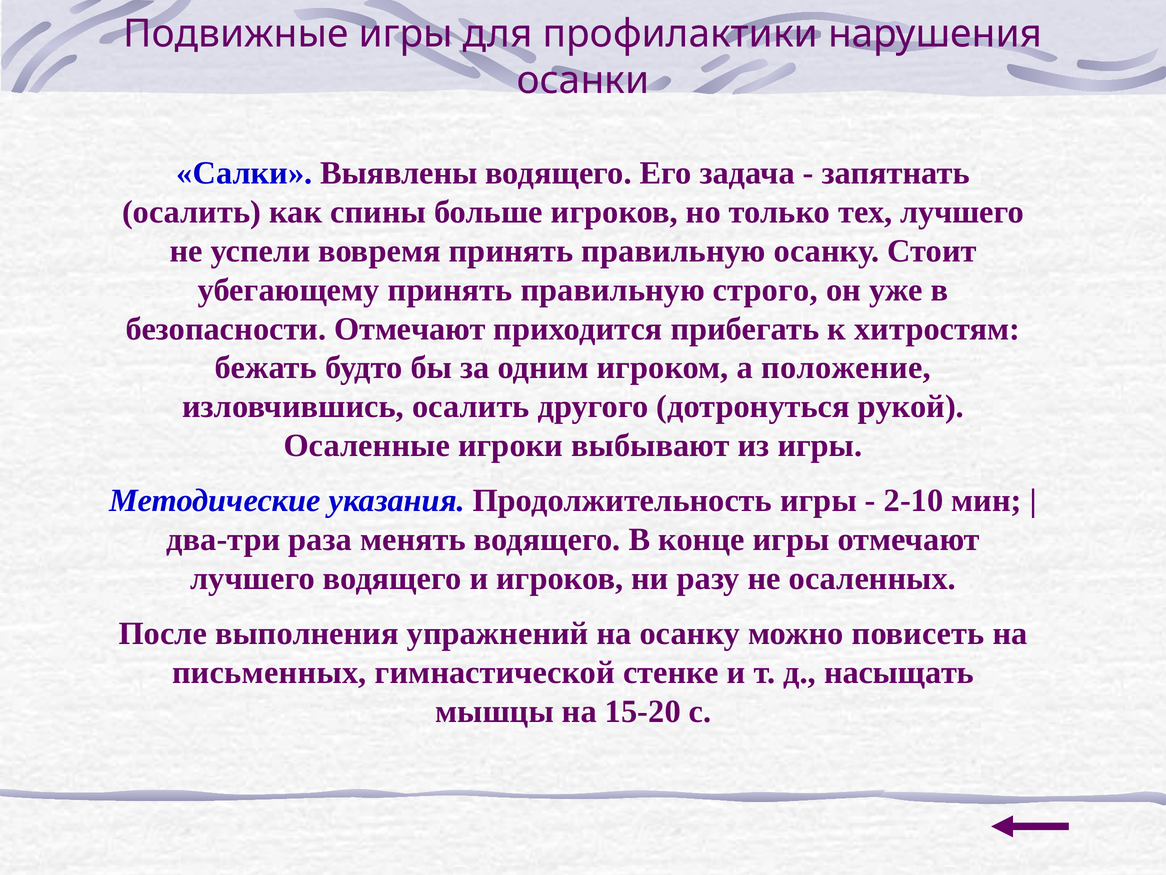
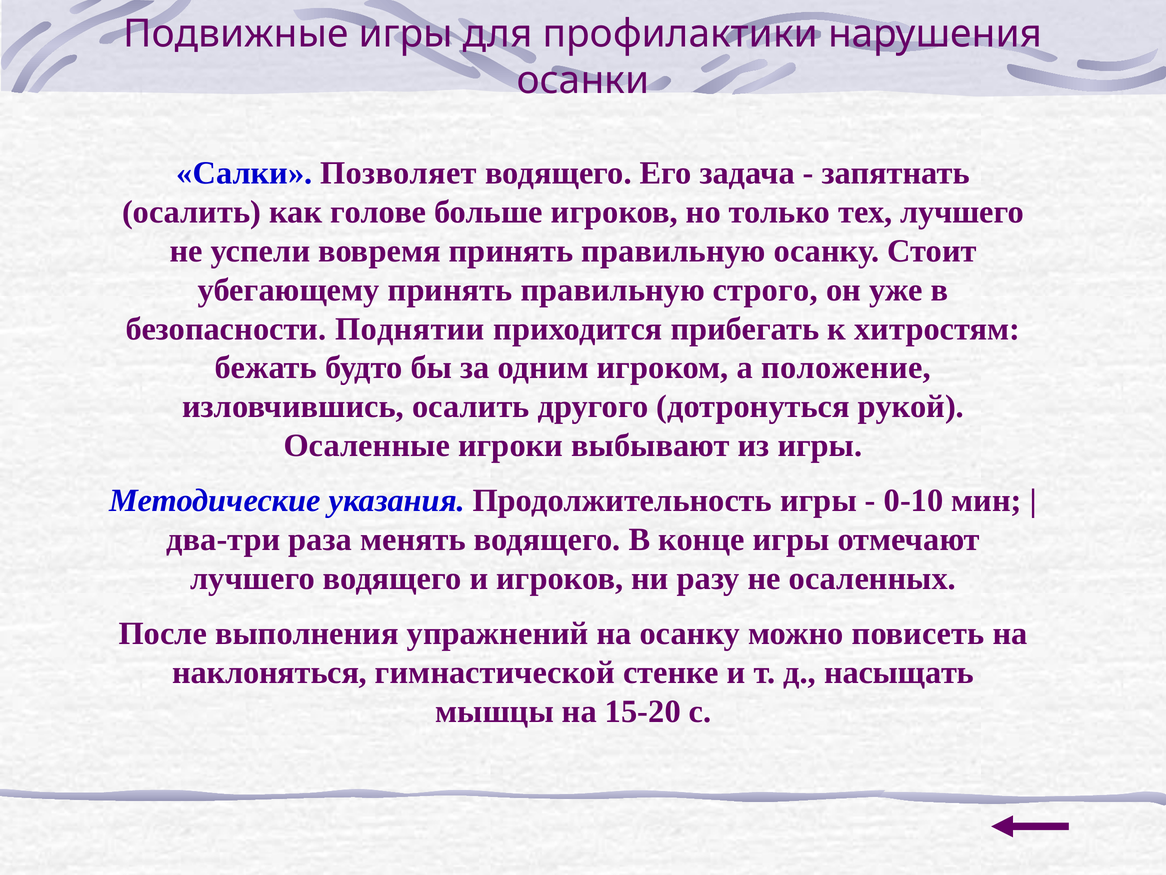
Выявлены: Выявлены -> Позволяет (399, 173)
спины: спины -> голове (378, 212)
безопасности Отмечают: Отмечают -> Поднятии (410, 329)
2-10: 2-10 -> 0-10 (914, 500)
письменных: письменных -> наклоняться (270, 672)
